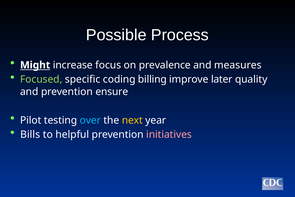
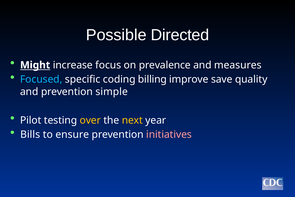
Process: Process -> Directed (180, 35)
Focused colour: light green -> light blue (41, 79)
later: later -> save (222, 79)
ensure: ensure -> simple (112, 91)
over colour: light blue -> yellow (90, 120)
helpful: helpful -> ensure (72, 134)
